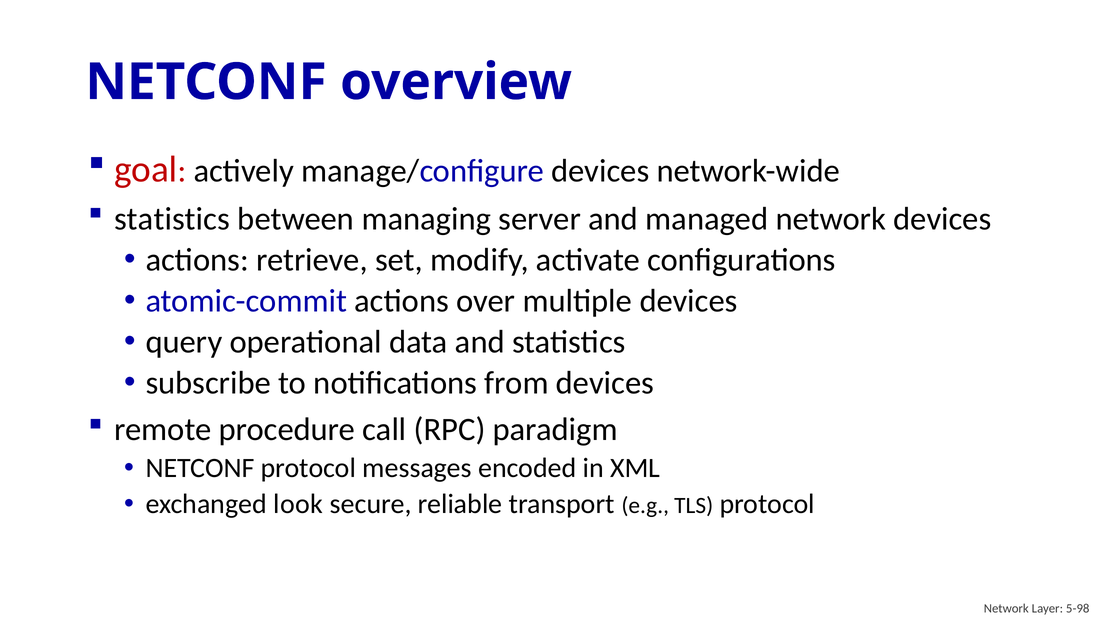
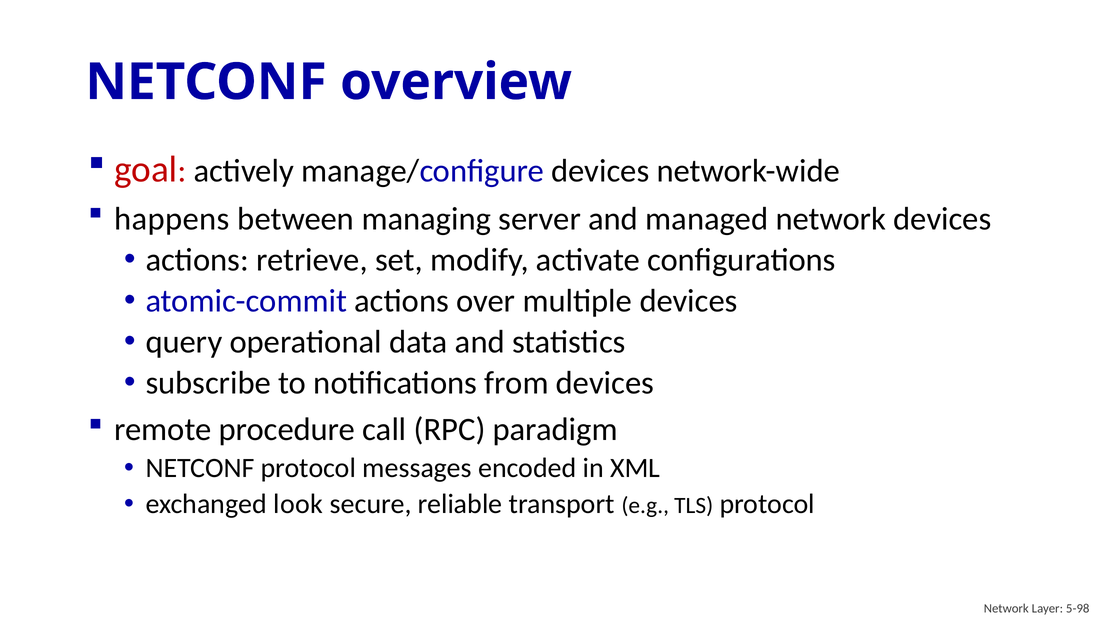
statistics: statistics -> happens (172, 219)
